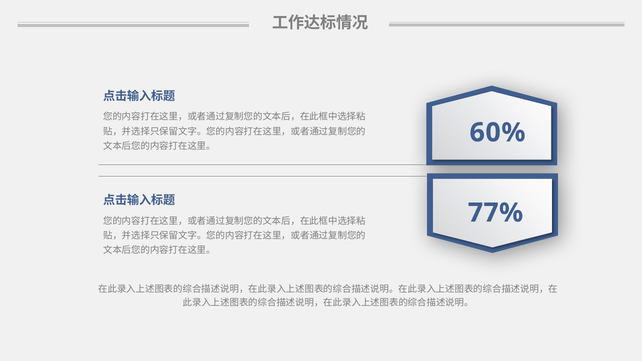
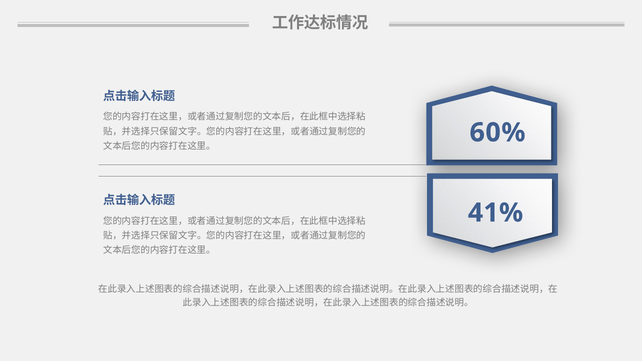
77%: 77% -> 41% (496, 213)
